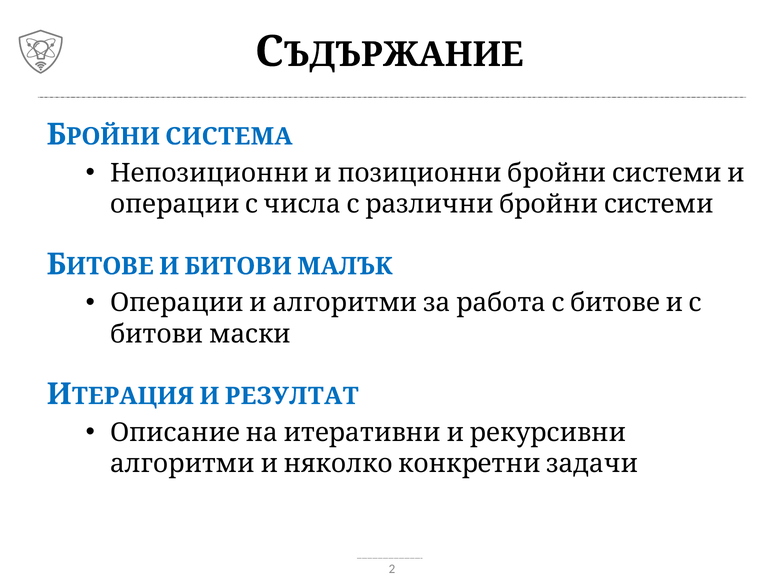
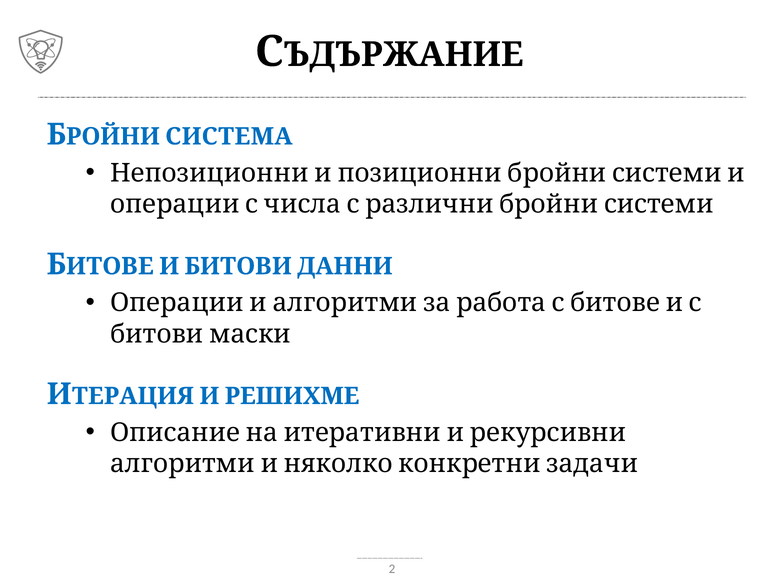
МАЛЪК: МАЛЪК -> ДАННИ (345, 266)
РЕЗУЛТАТ: РЕЗУЛТАТ -> РЕШИХМЕ (292, 396)
